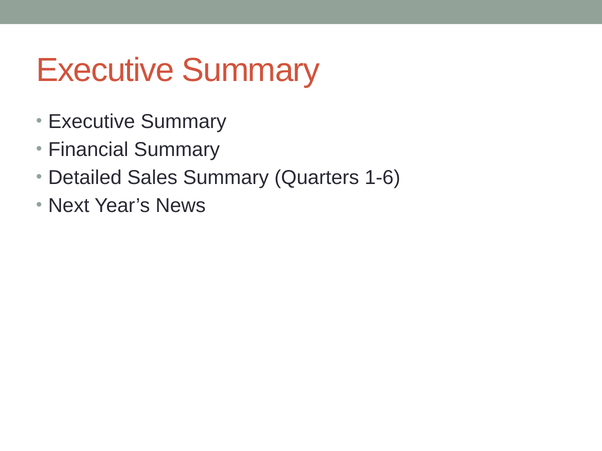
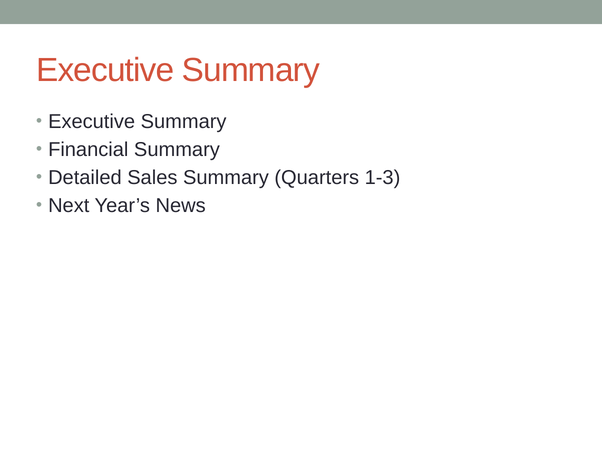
1-6: 1-6 -> 1-3 (382, 178)
